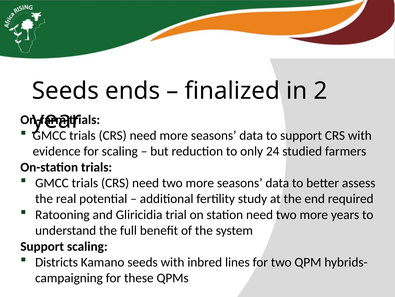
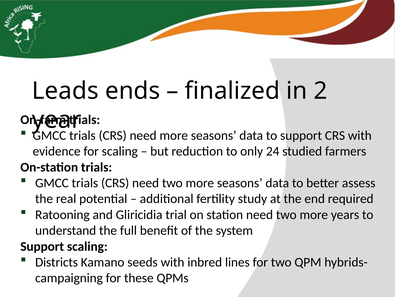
Seeds: Seeds -> Leads (65, 91)
